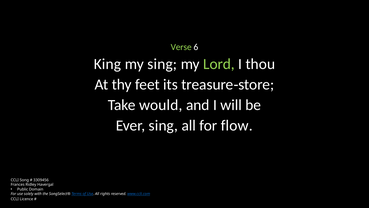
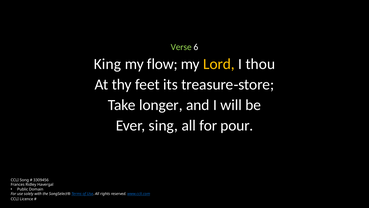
my sing: sing -> flow (162, 64)
Lord colour: light green -> yellow (219, 64)
would: would -> longer (161, 105)
flow: flow -> pour (237, 125)
